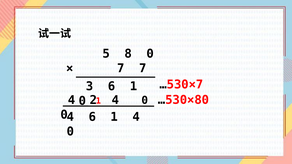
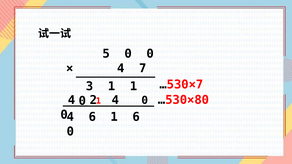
5 8: 8 -> 0 (128, 54)
7: 7 -> 4 (121, 68)
3 6: 6 -> 1 (112, 86)
1 4: 4 -> 6 (136, 117)
